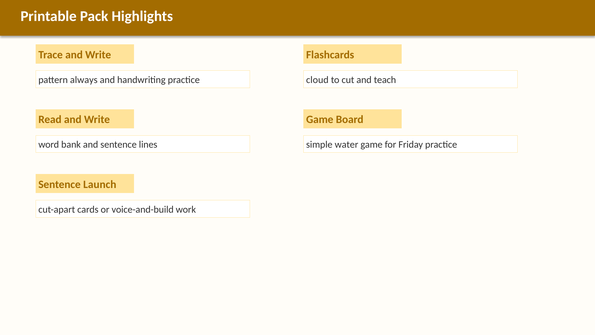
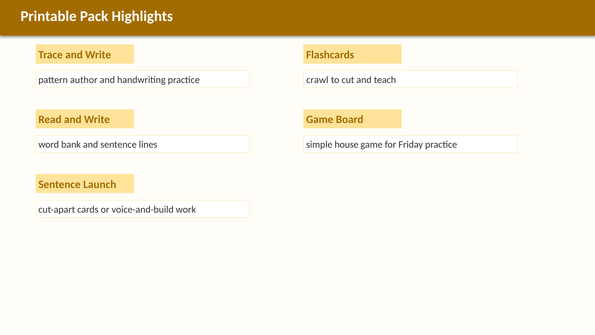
always: always -> author (84, 80)
cloud: cloud -> crawl (317, 80)
water: water -> house (347, 145)
